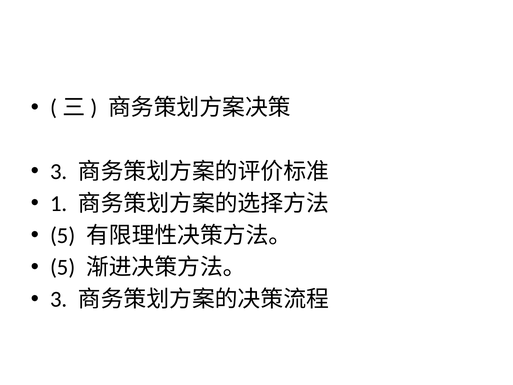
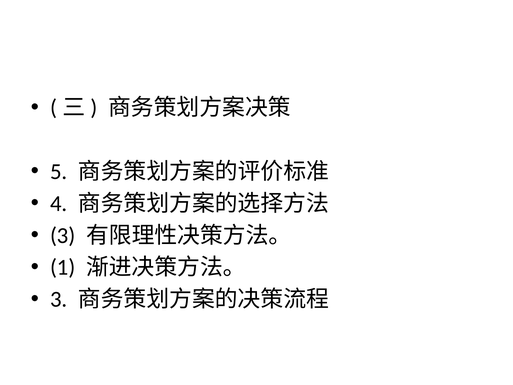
3: 3 -> 5 (59, 171)
1: 1 -> 4 (59, 203)
5: 5 -> 3 (63, 235)
5: 5 -> 1 (63, 267)
